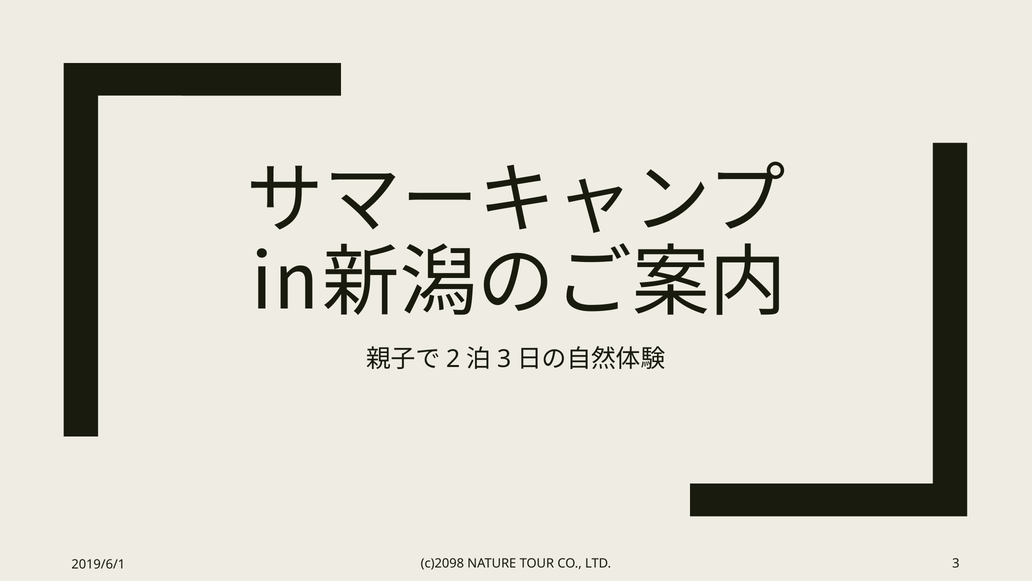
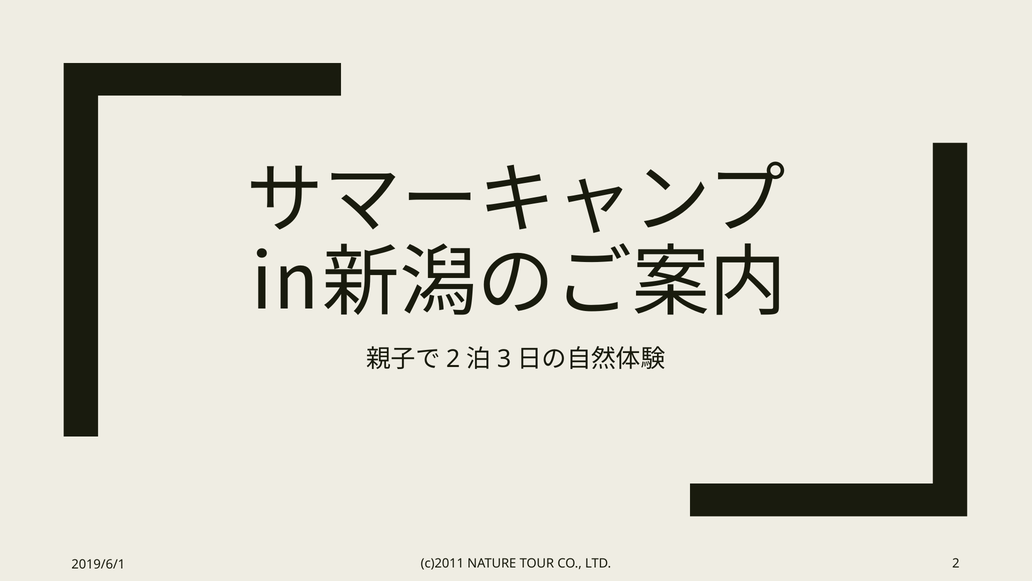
c)2098: c)2098 -> c)2011 (442, 563)
LTD 3: 3 -> 2 (956, 563)
